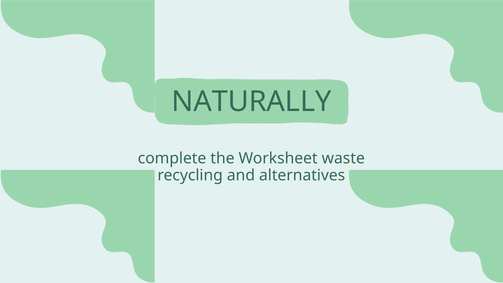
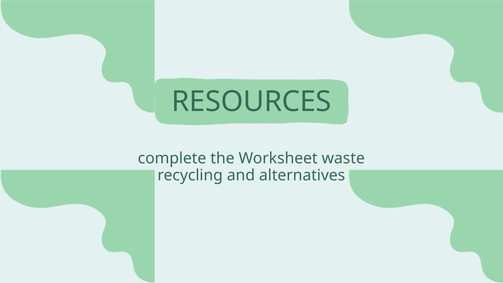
NATURALLY: NATURALLY -> RESOURCES (251, 102)
